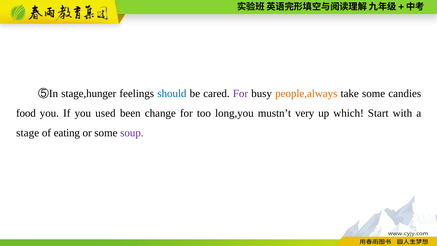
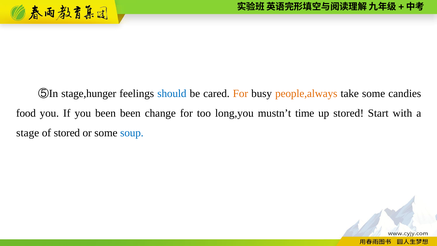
For colour: purple -> orange (240, 94)
you used: used -> been (106, 113)
very: very -> time (305, 113)
up which: which -> stored (349, 113)
of eating: eating -> stored (67, 133)
soup colour: purple -> blue (132, 133)
